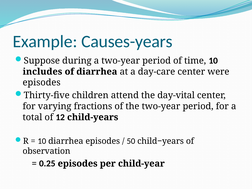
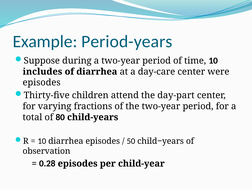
Causes-years: Causes-years -> Period-years (127, 42)
day-vital: day-vital -> day-part (176, 95)
12: 12 -> 80 (60, 117)
0.25: 0.25 -> 0.28 (47, 164)
